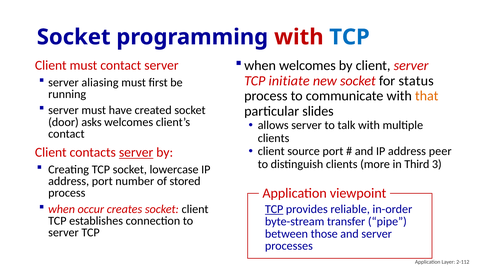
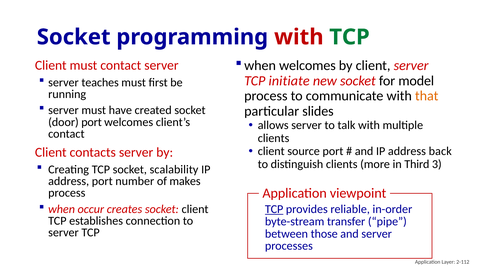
TCP colour: blue -> green (350, 37)
status: status -> model (416, 81)
aliasing: aliasing -> teaches (100, 82)
door asks: asks -> port (92, 122)
peer: peer -> back (440, 151)
server underline: present -> none (136, 153)
lowercase: lowercase -> scalability (174, 170)
stored: stored -> makes (185, 181)
